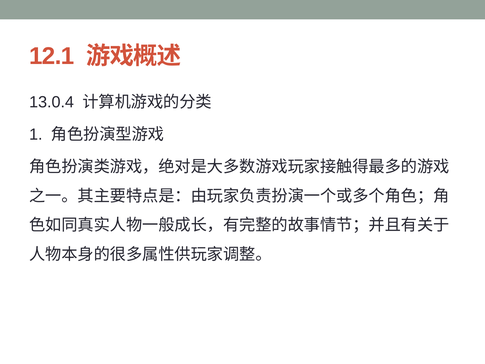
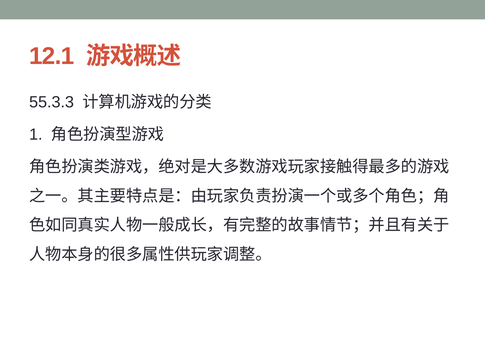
13.0.4: 13.0.4 -> 55.3.3 (52, 102)
